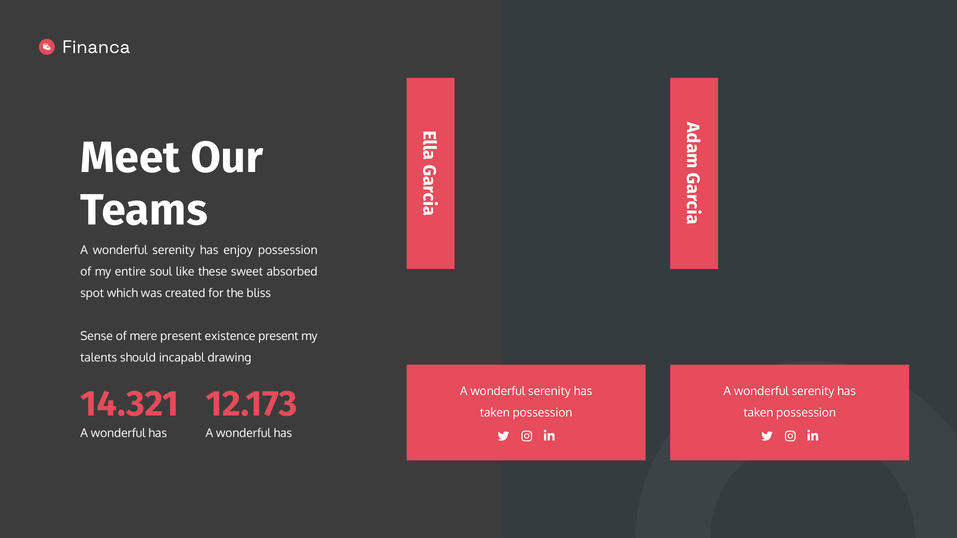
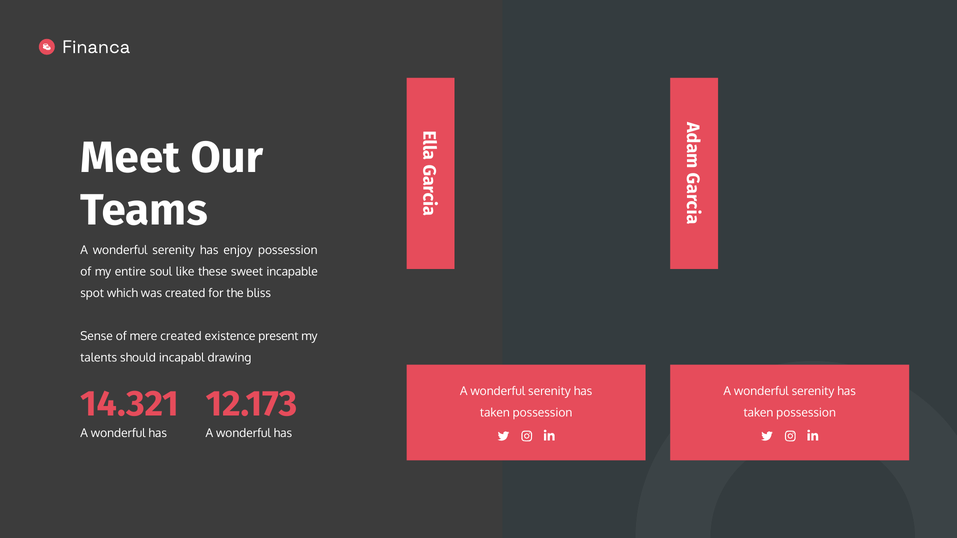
absorbed: absorbed -> incapable (292, 272)
mere present: present -> created (181, 337)
